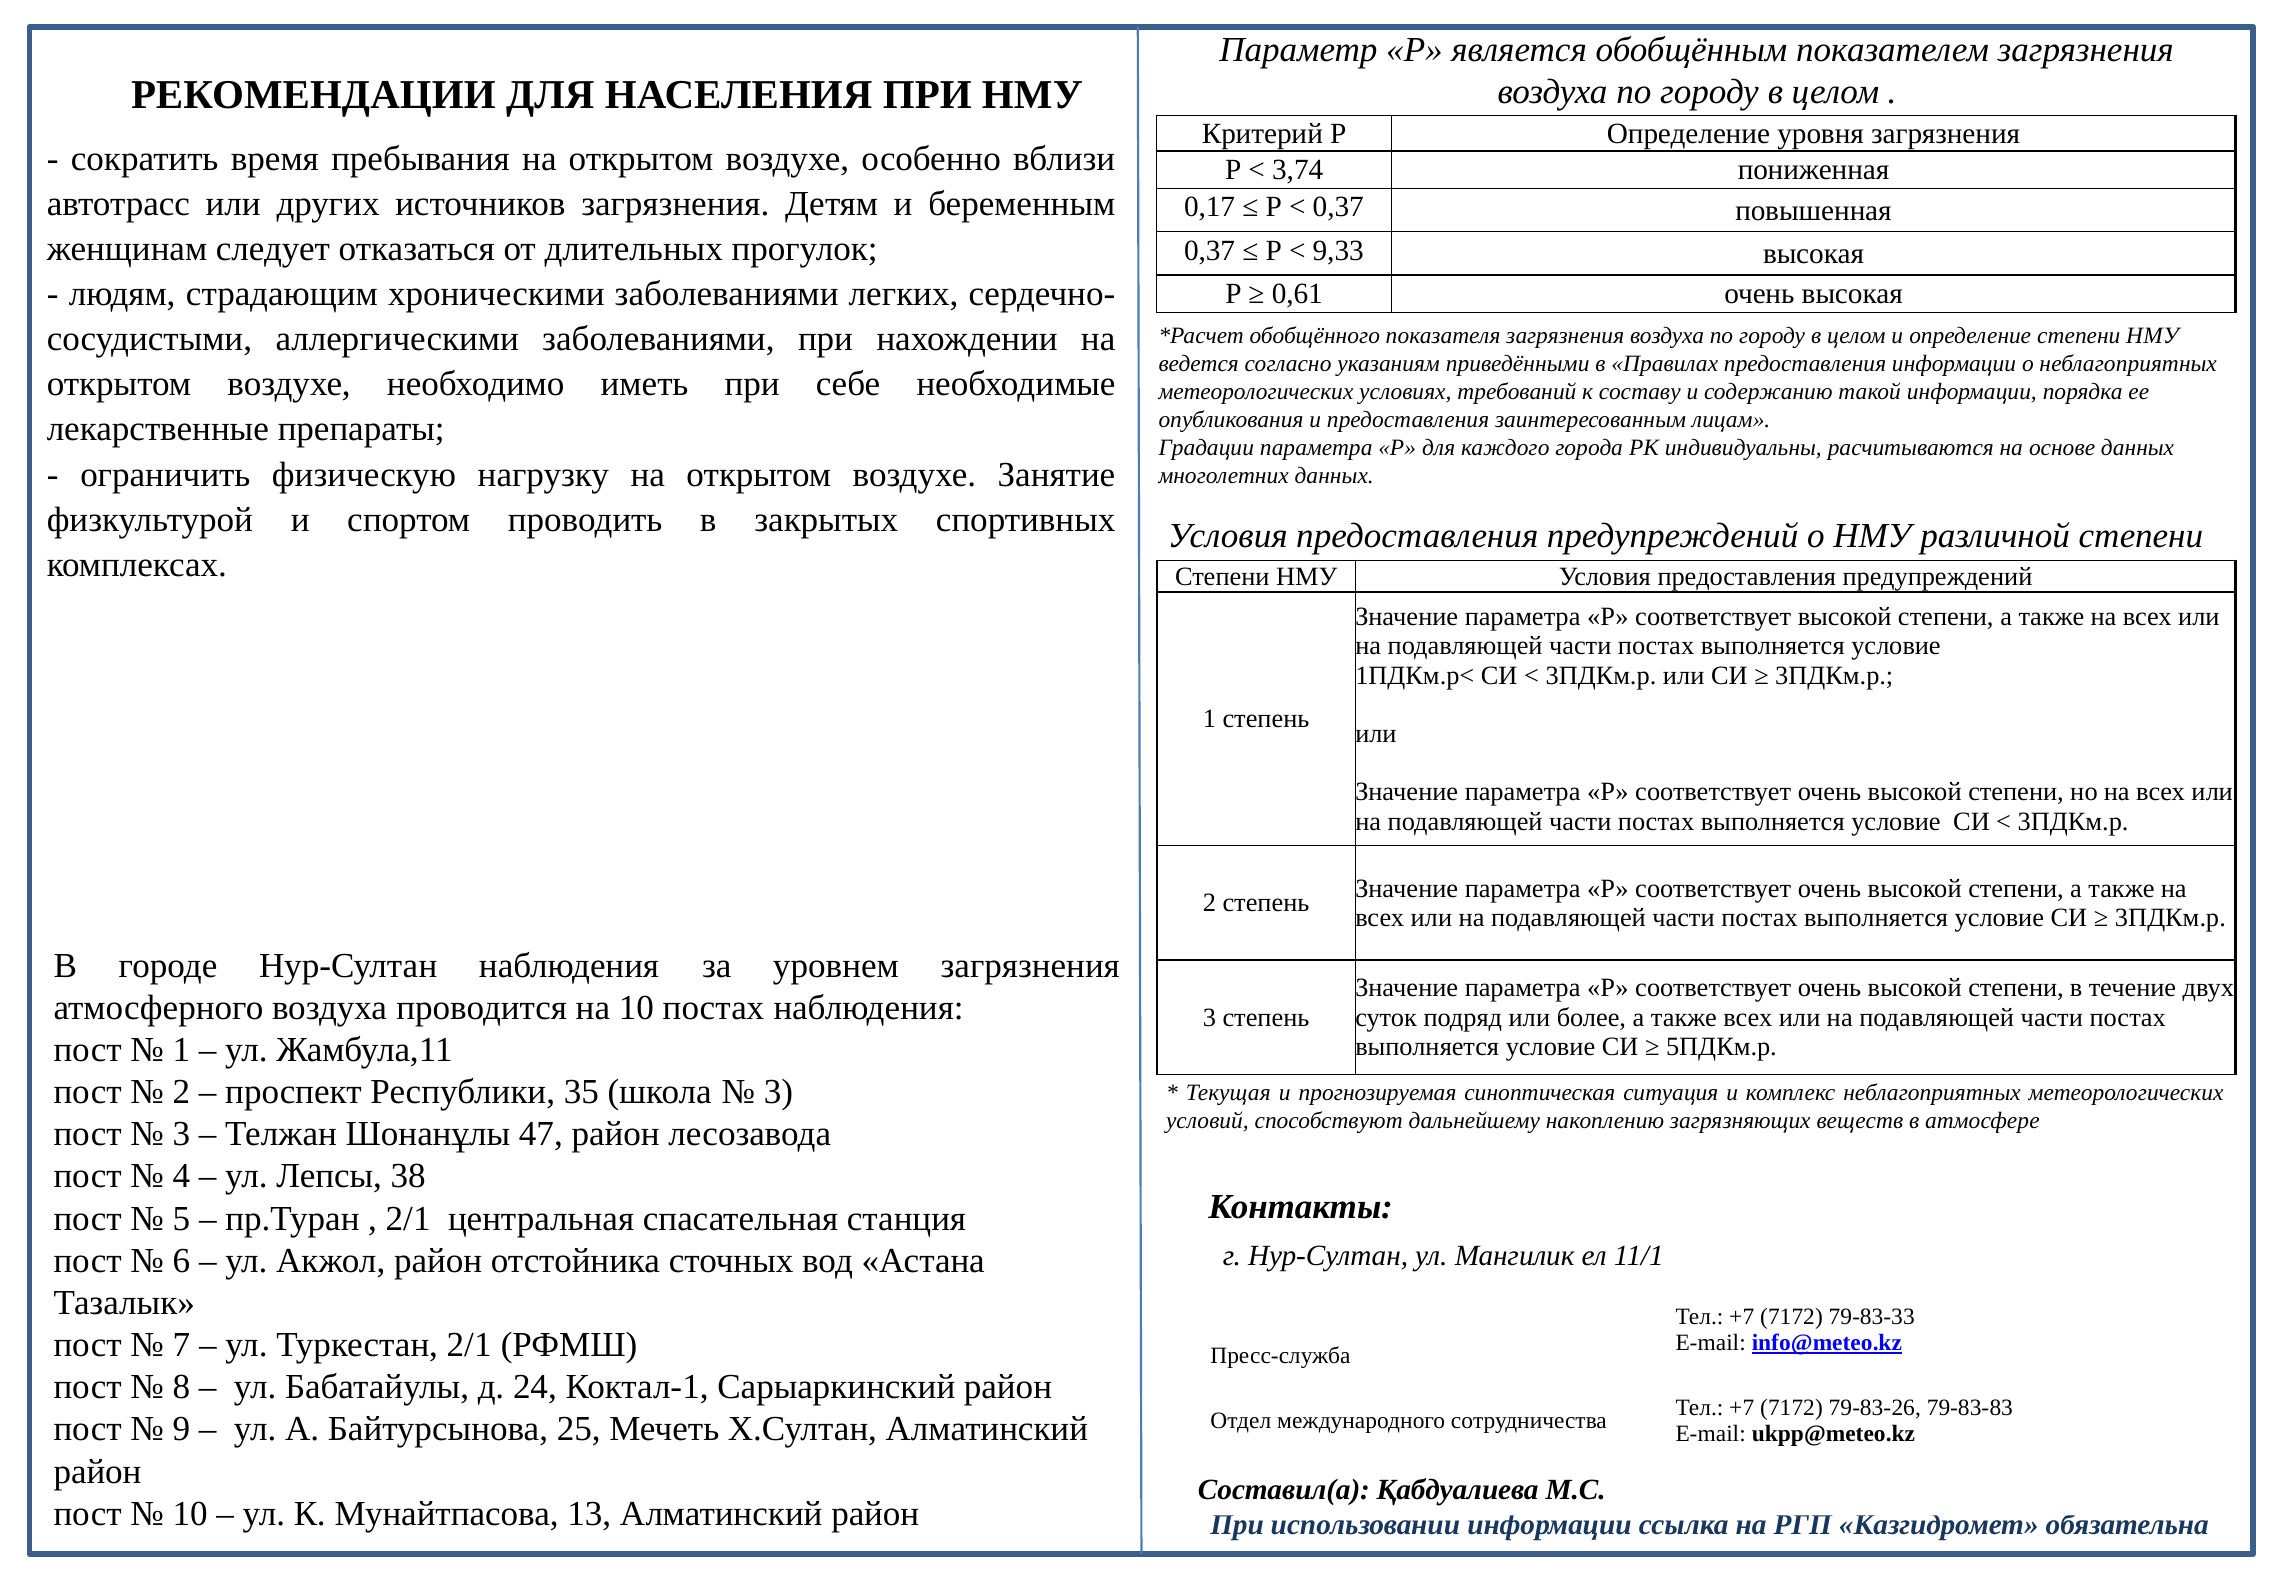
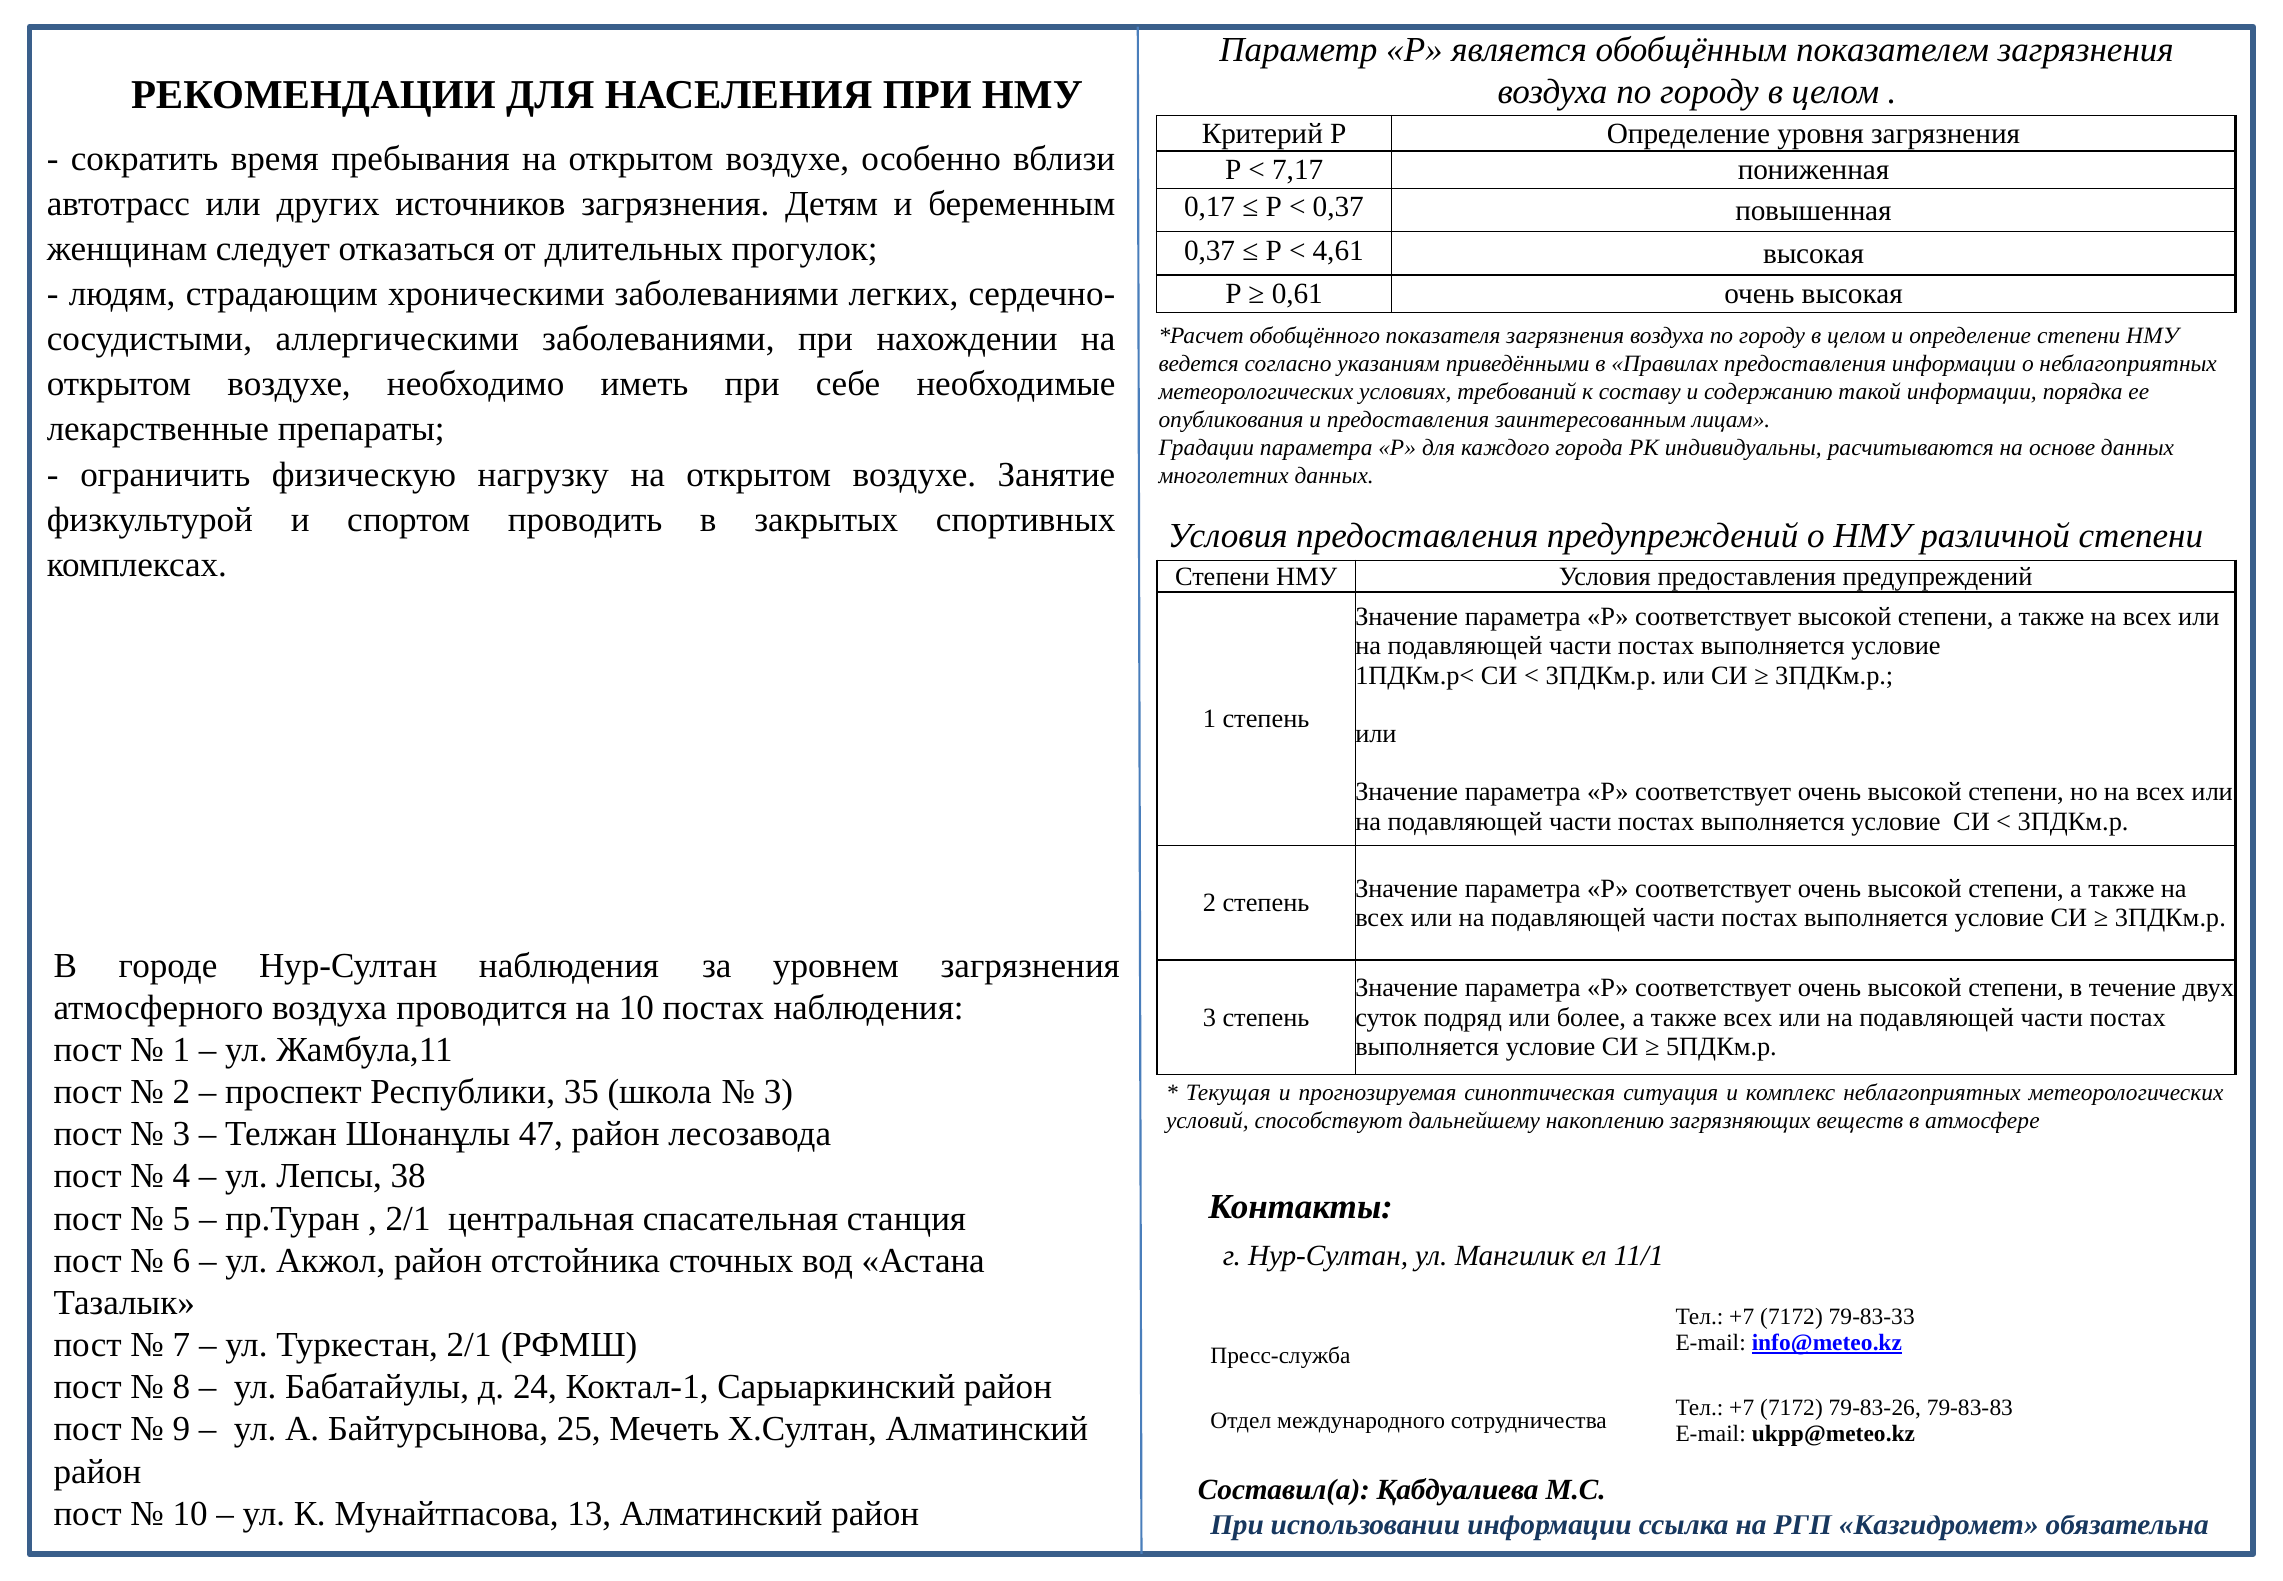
3,74: 3,74 -> 7,17 (1298, 169)
9,33: 9,33 -> 4,61 (1338, 250)
